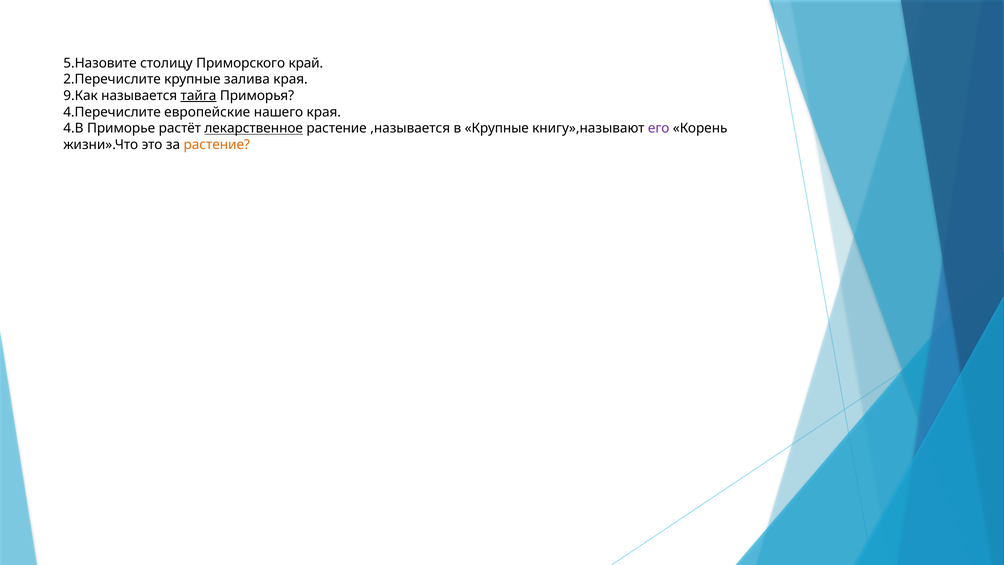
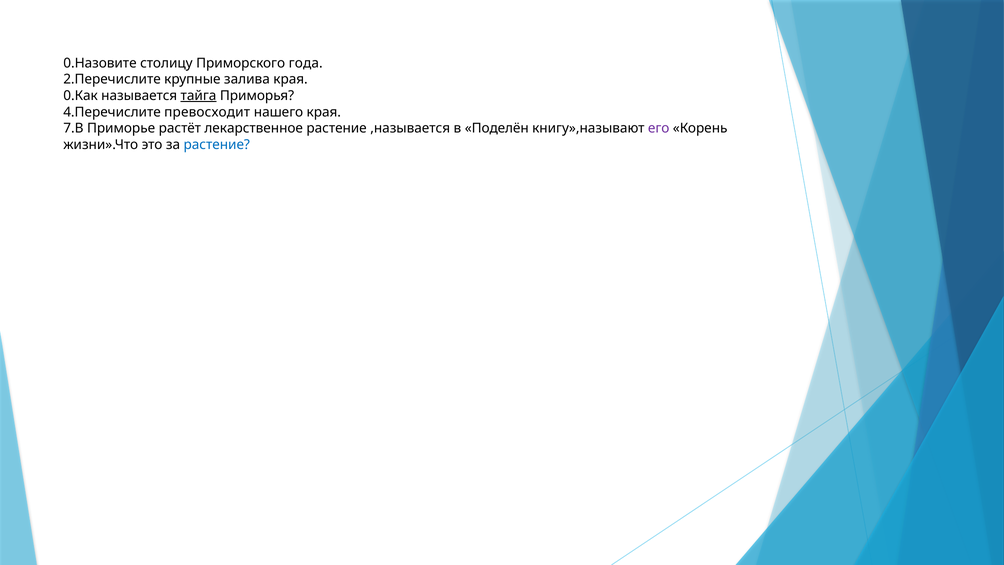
5.Назовите: 5.Назовите -> 0.Назовите (100, 63)
край: край -> года (306, 63)
9.Как: 9.Как -> 0.Как (81, 96)
европейские: европейские -> превосходит (207, 112)
4.В: 4.В -> 7.В (73, 128)
лекарственное underline: present -> none (254, 128)
в Крупные: Крупные -> Поделён (497, 128)
растение colour: orange -> blue (217, 145)
